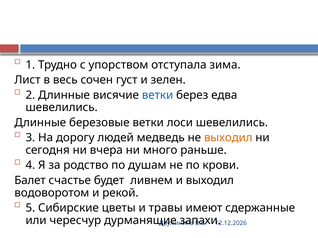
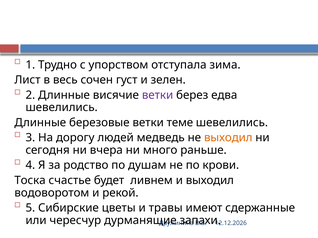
ветки colour: blue -> purple (158, 95)
лоси: лоси -> теме (180, 123)
Балет: Балет -> Тоска (30, 181)
